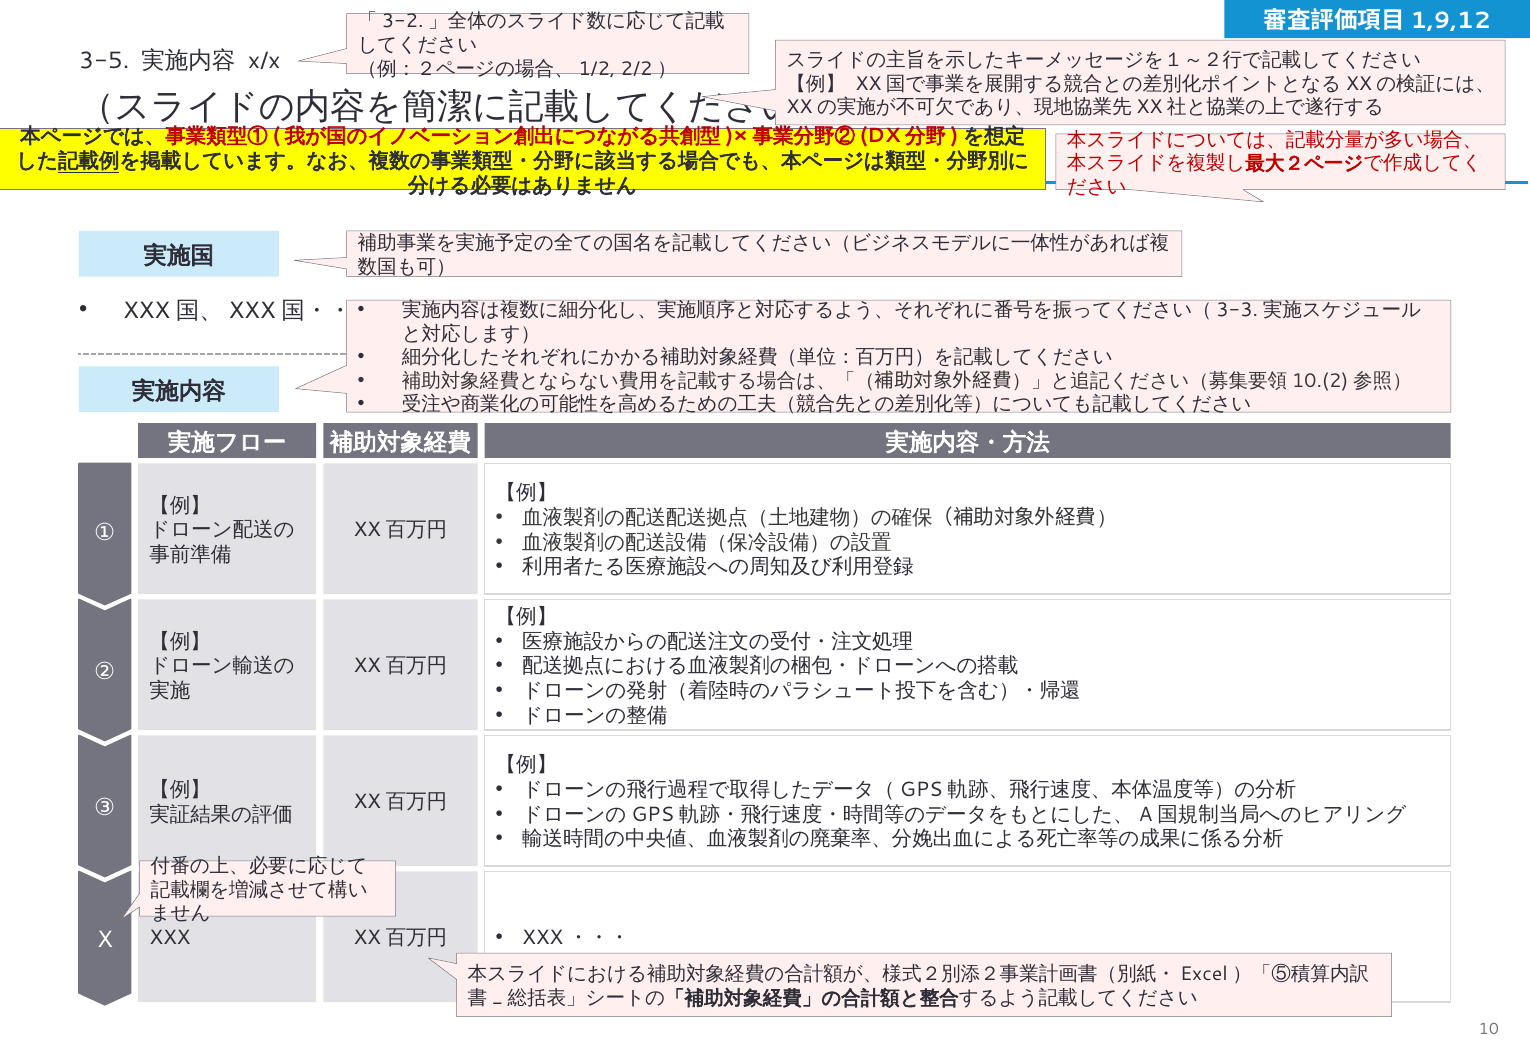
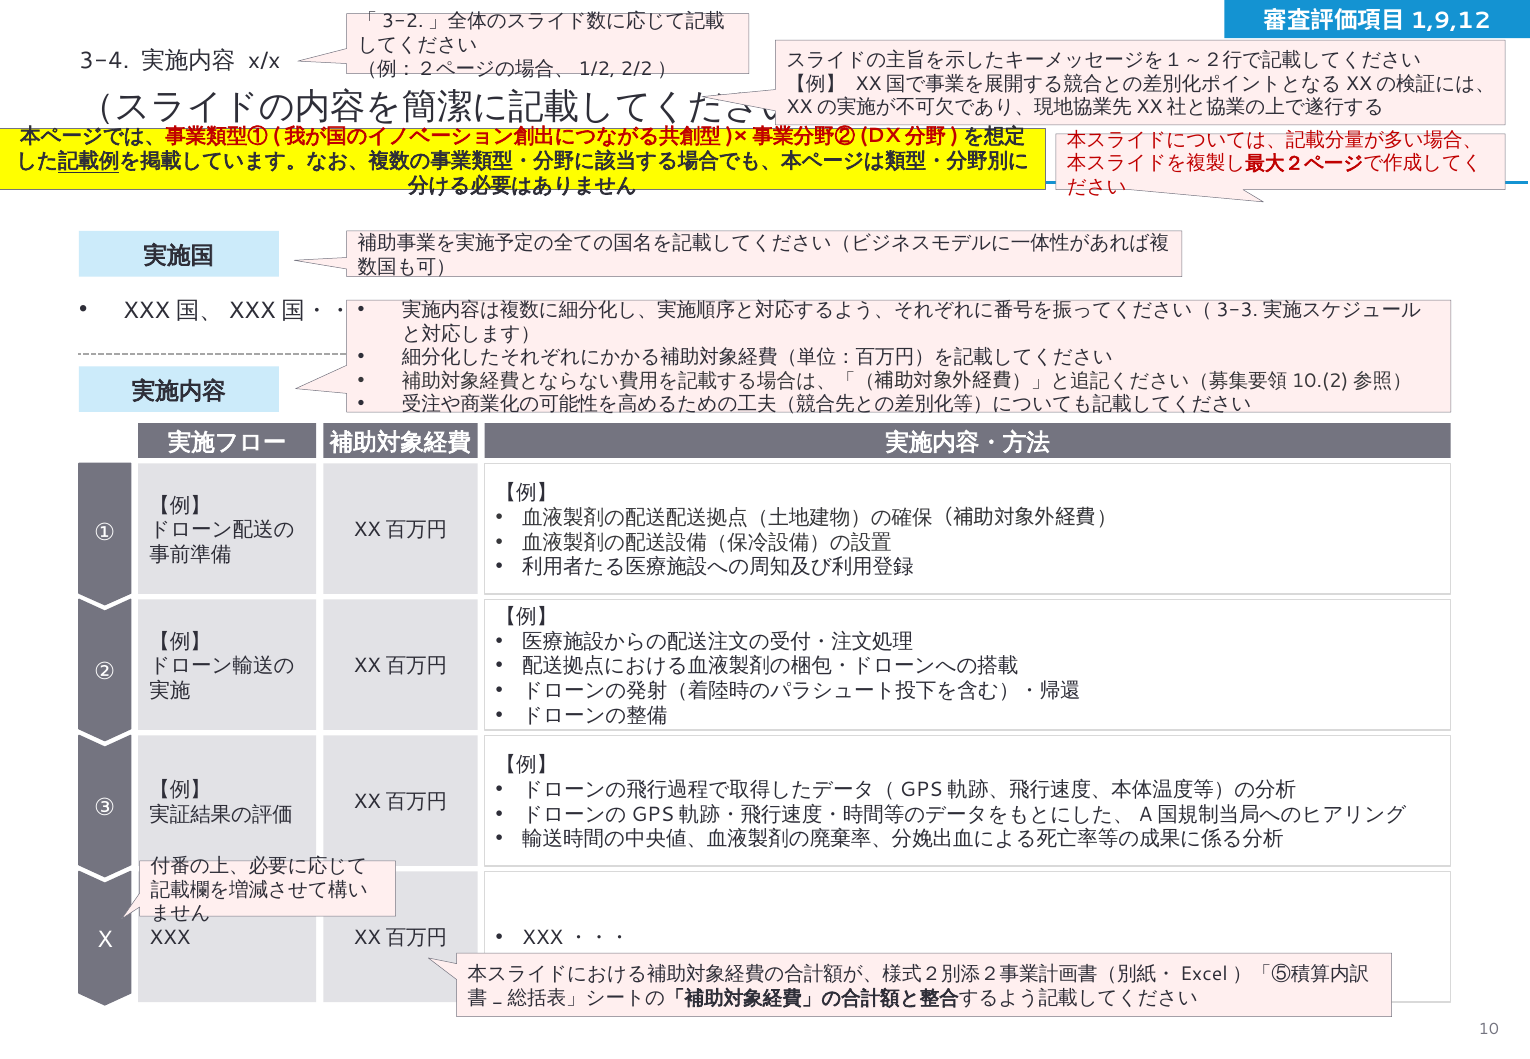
3-5: 3-5 -> 3-4 (104, 61)
